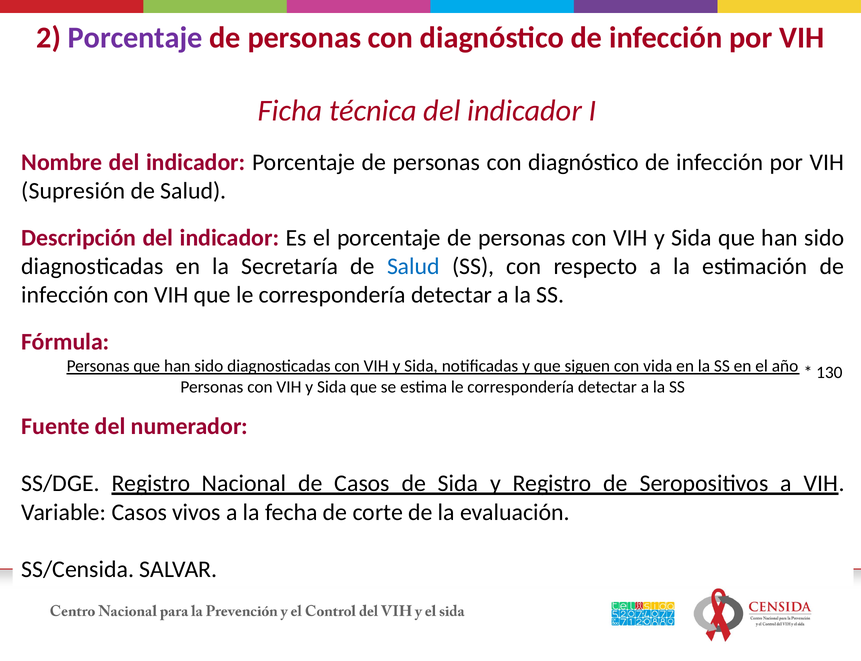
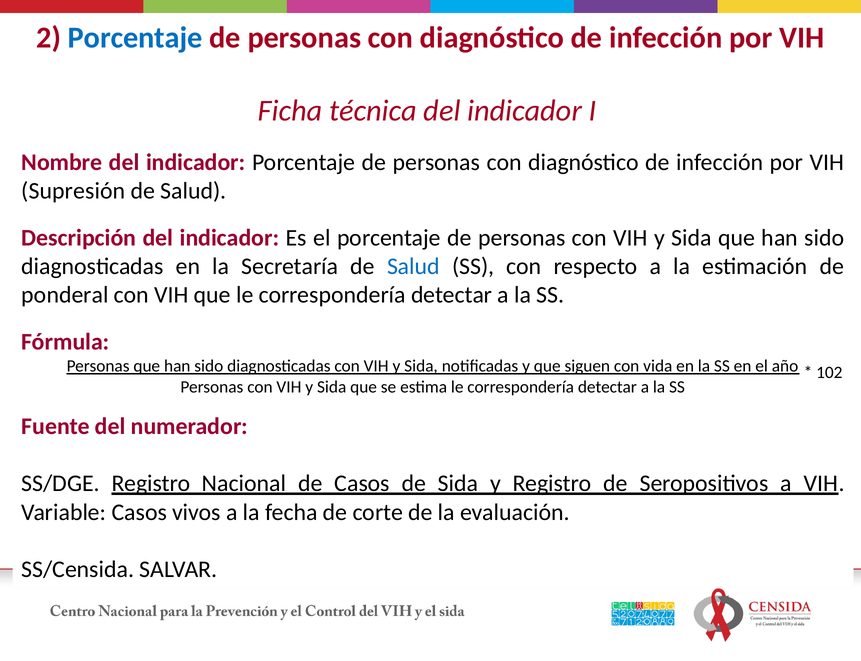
Porcentaje colour: purple -> blue (135, 38)
infección: infección -> ponderal (65, 295)
130: 130 -> 102 (829, 373)
